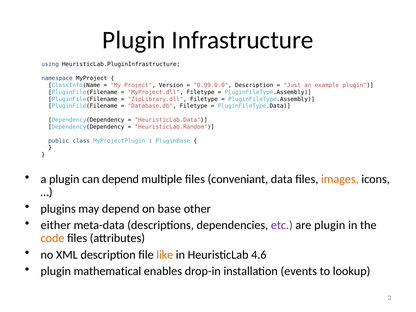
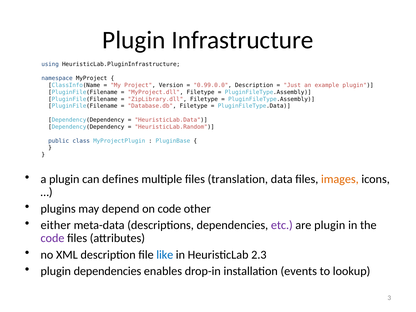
can depend: depend -> defines (120, 179)
conveniant: conveniant -> translation (238, 179)
on base: base -> code (169, 209)
code colour: orange -> purple (52, 238)
like colour: orange -> blue (165, 255)
4.6: 4.6 -> 2.3 (259, 255)
plugin mathematical: mathematical -> dependencies (107, 271)
